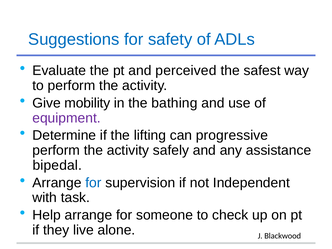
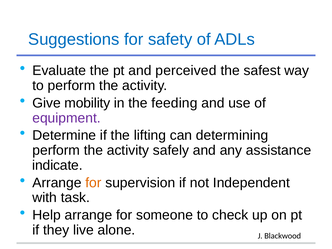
bathing: bathing -> feeding (174, 103)
progressive: progressive -> determining (232, 135)
bipedal: bipedal -> indicate (57, 165)
for colour: blue -> orange (93, 183)
